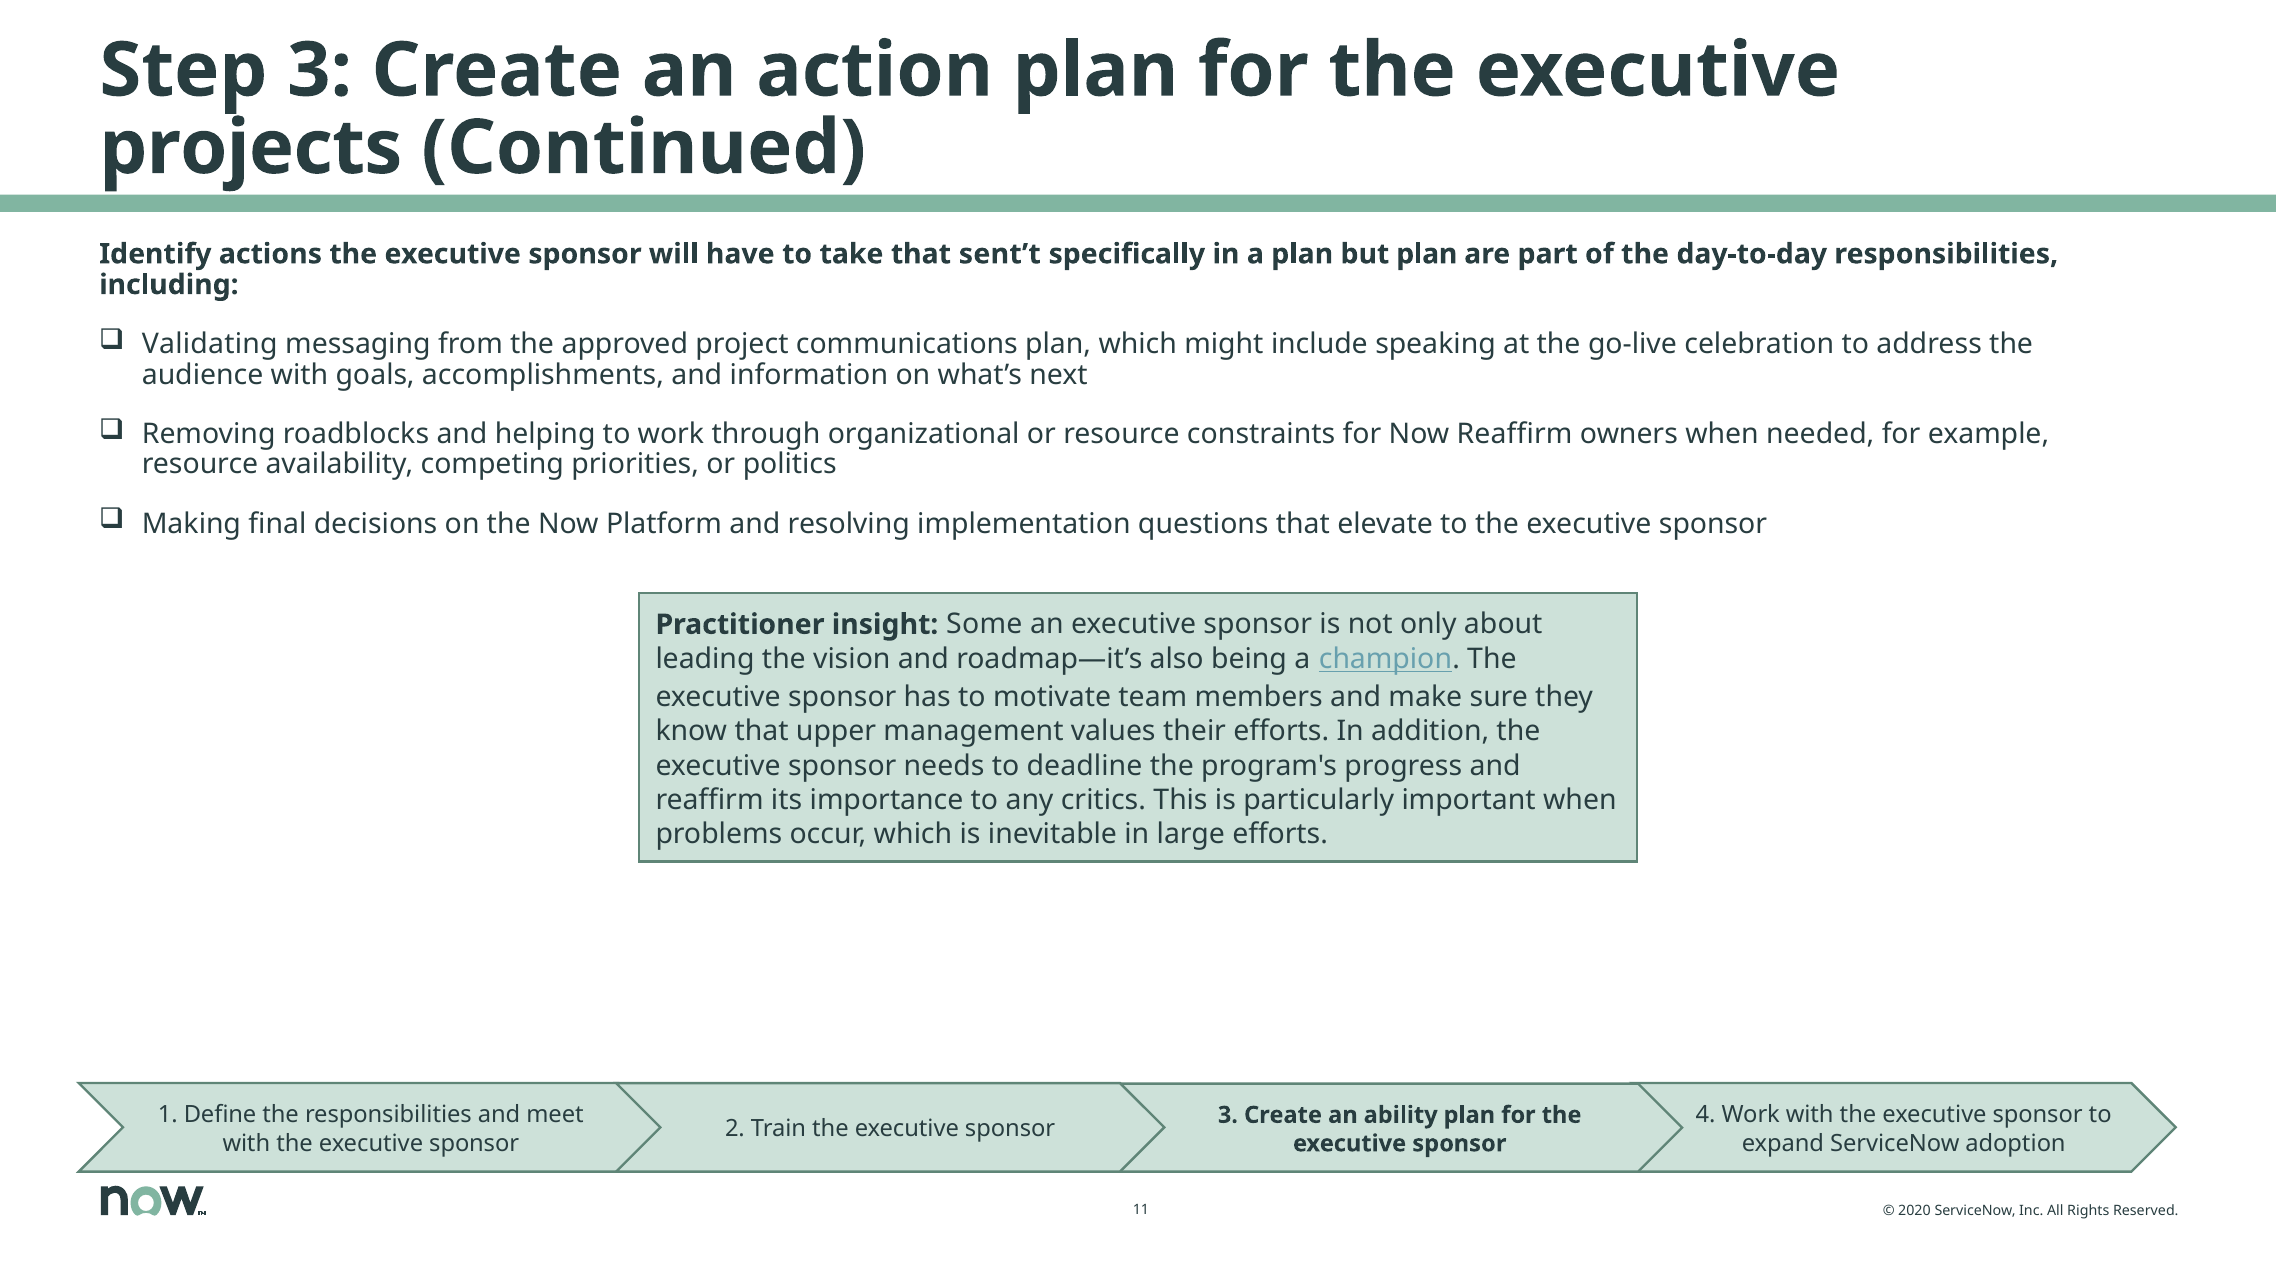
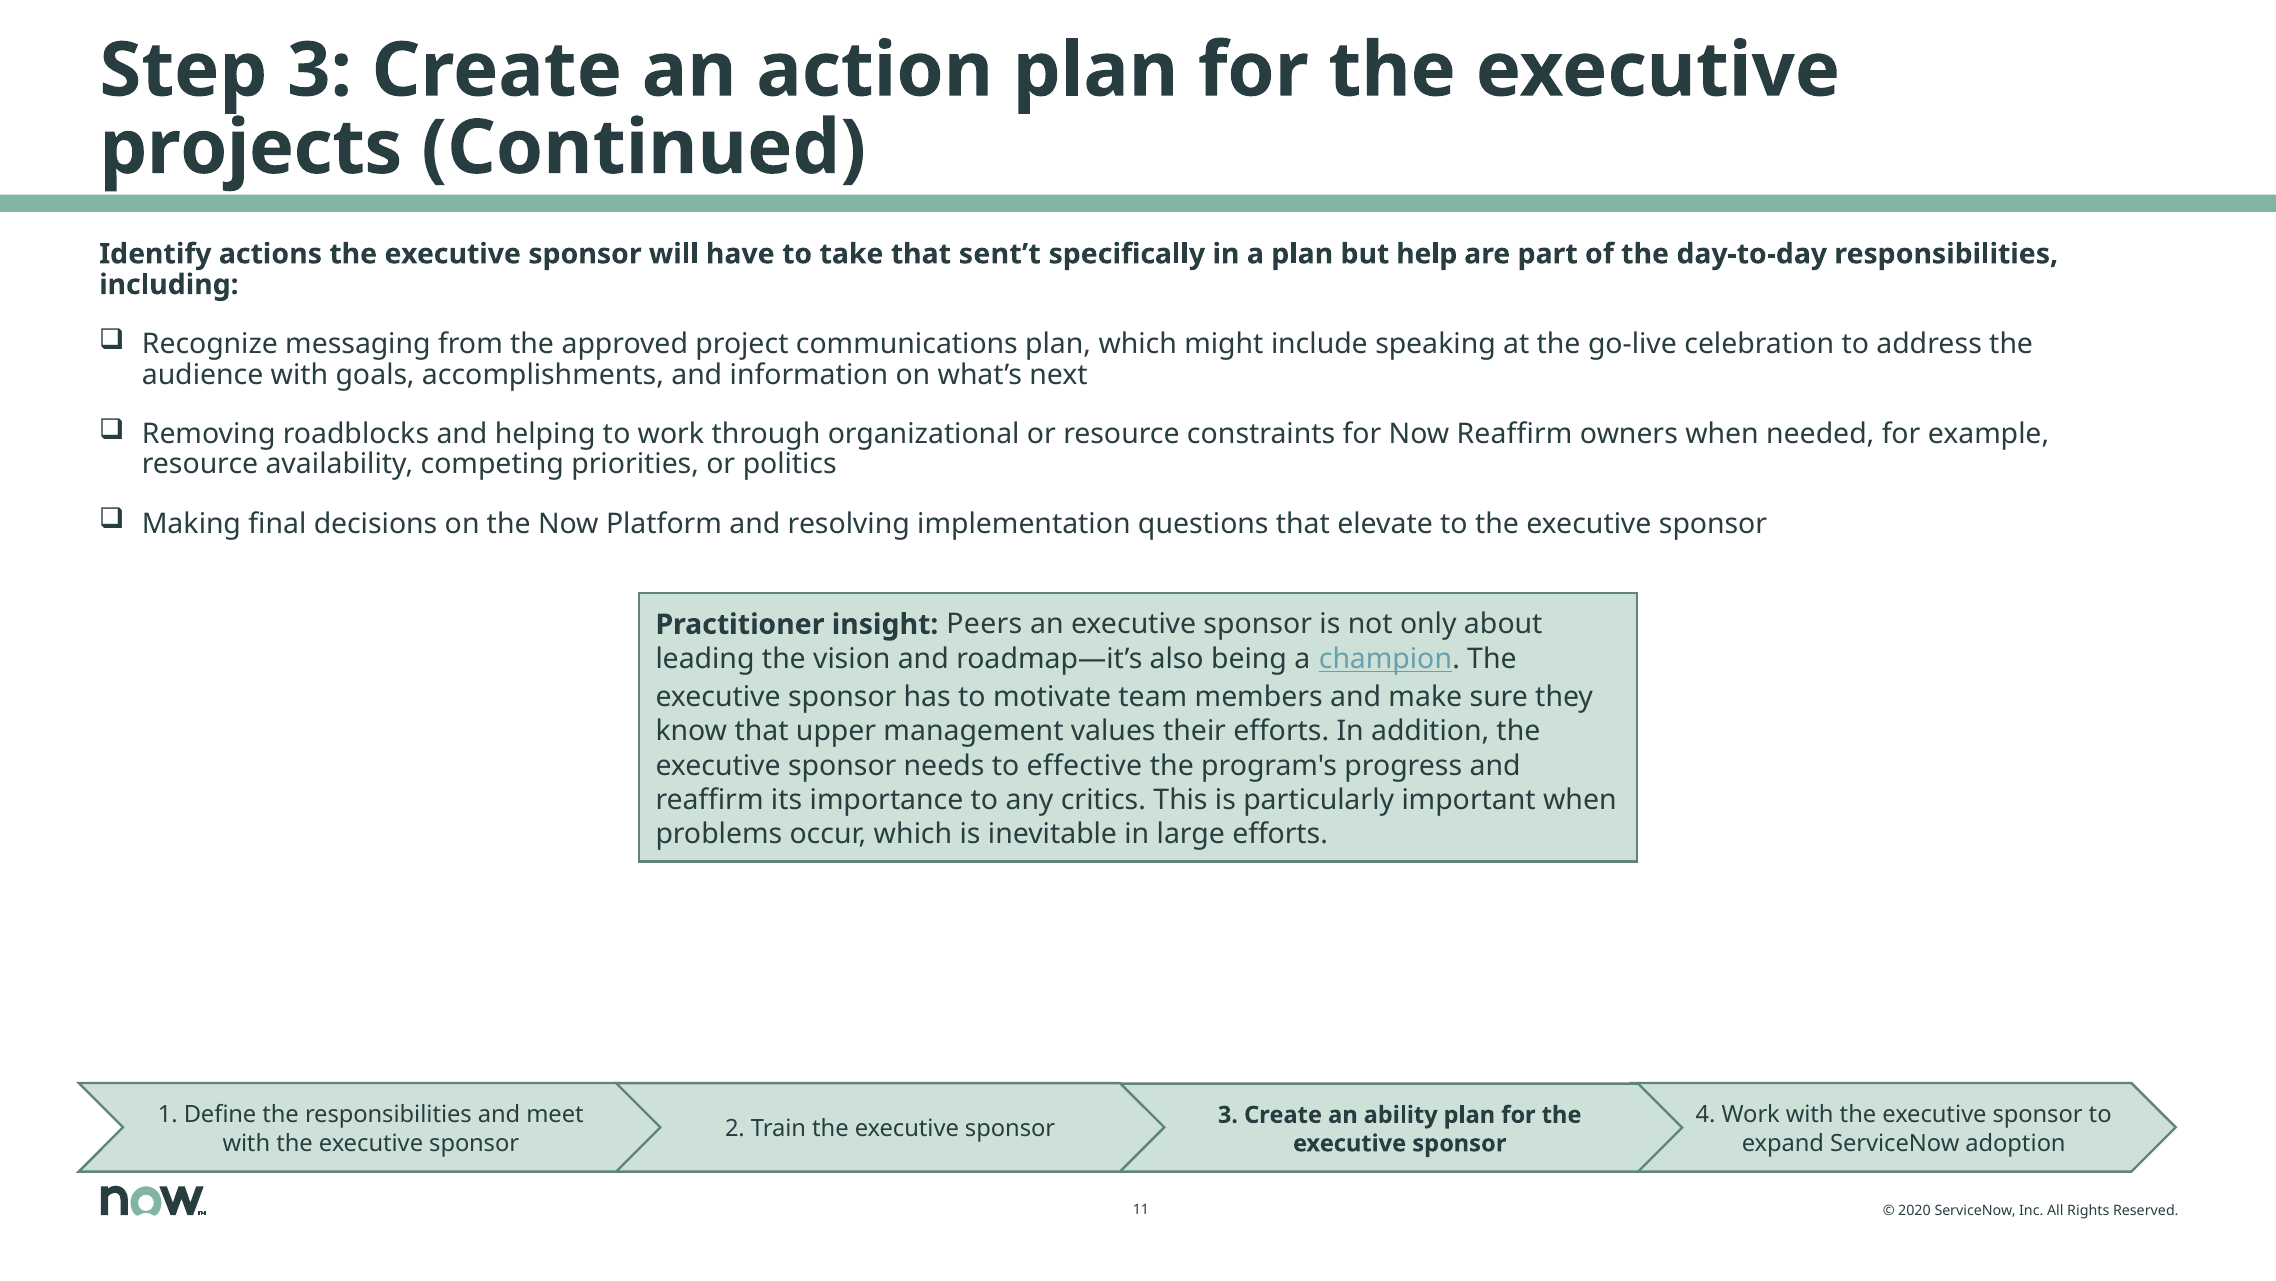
but plan: plan -> help (1427, 254)
Validating: Validating -> Recognize (210, 344)
Some: Some -> Peers (984, 624)
deadline: deadline -> effective (1084, 765)
